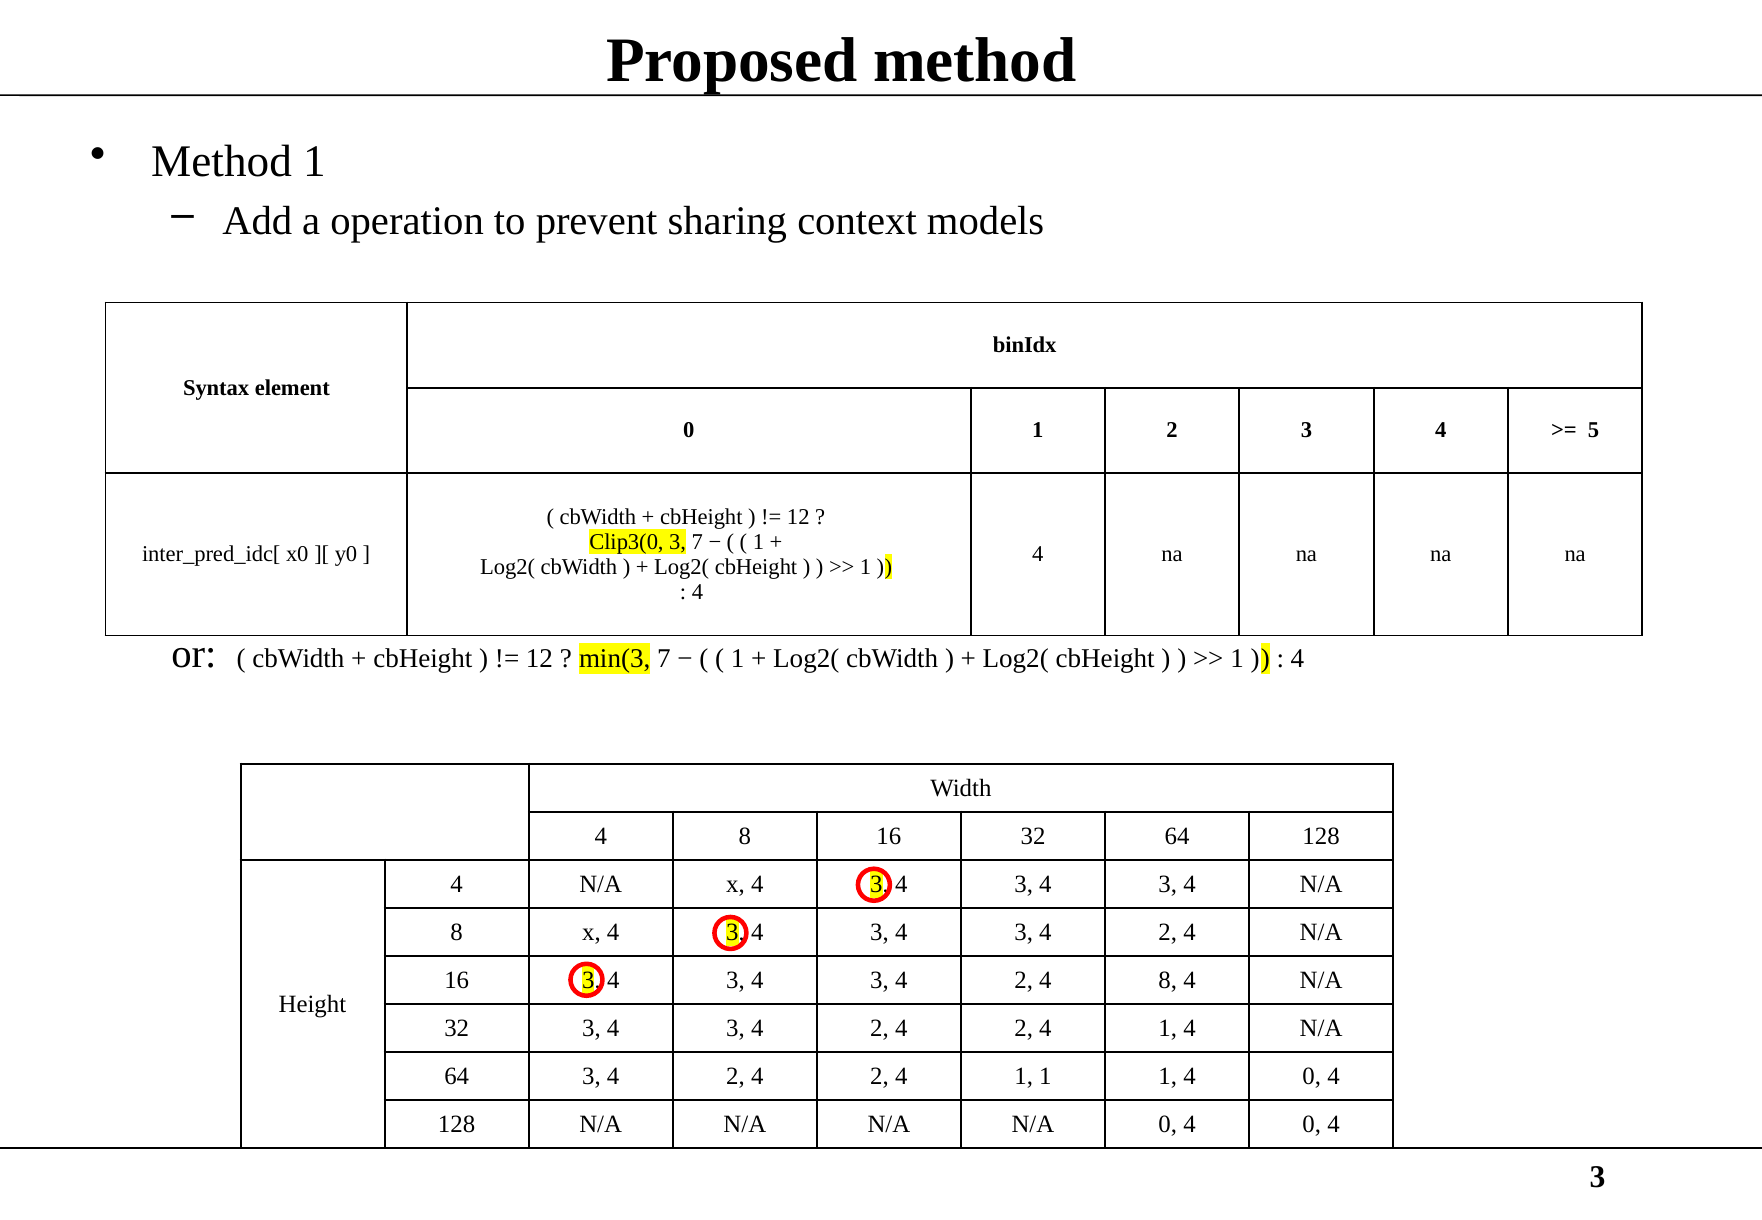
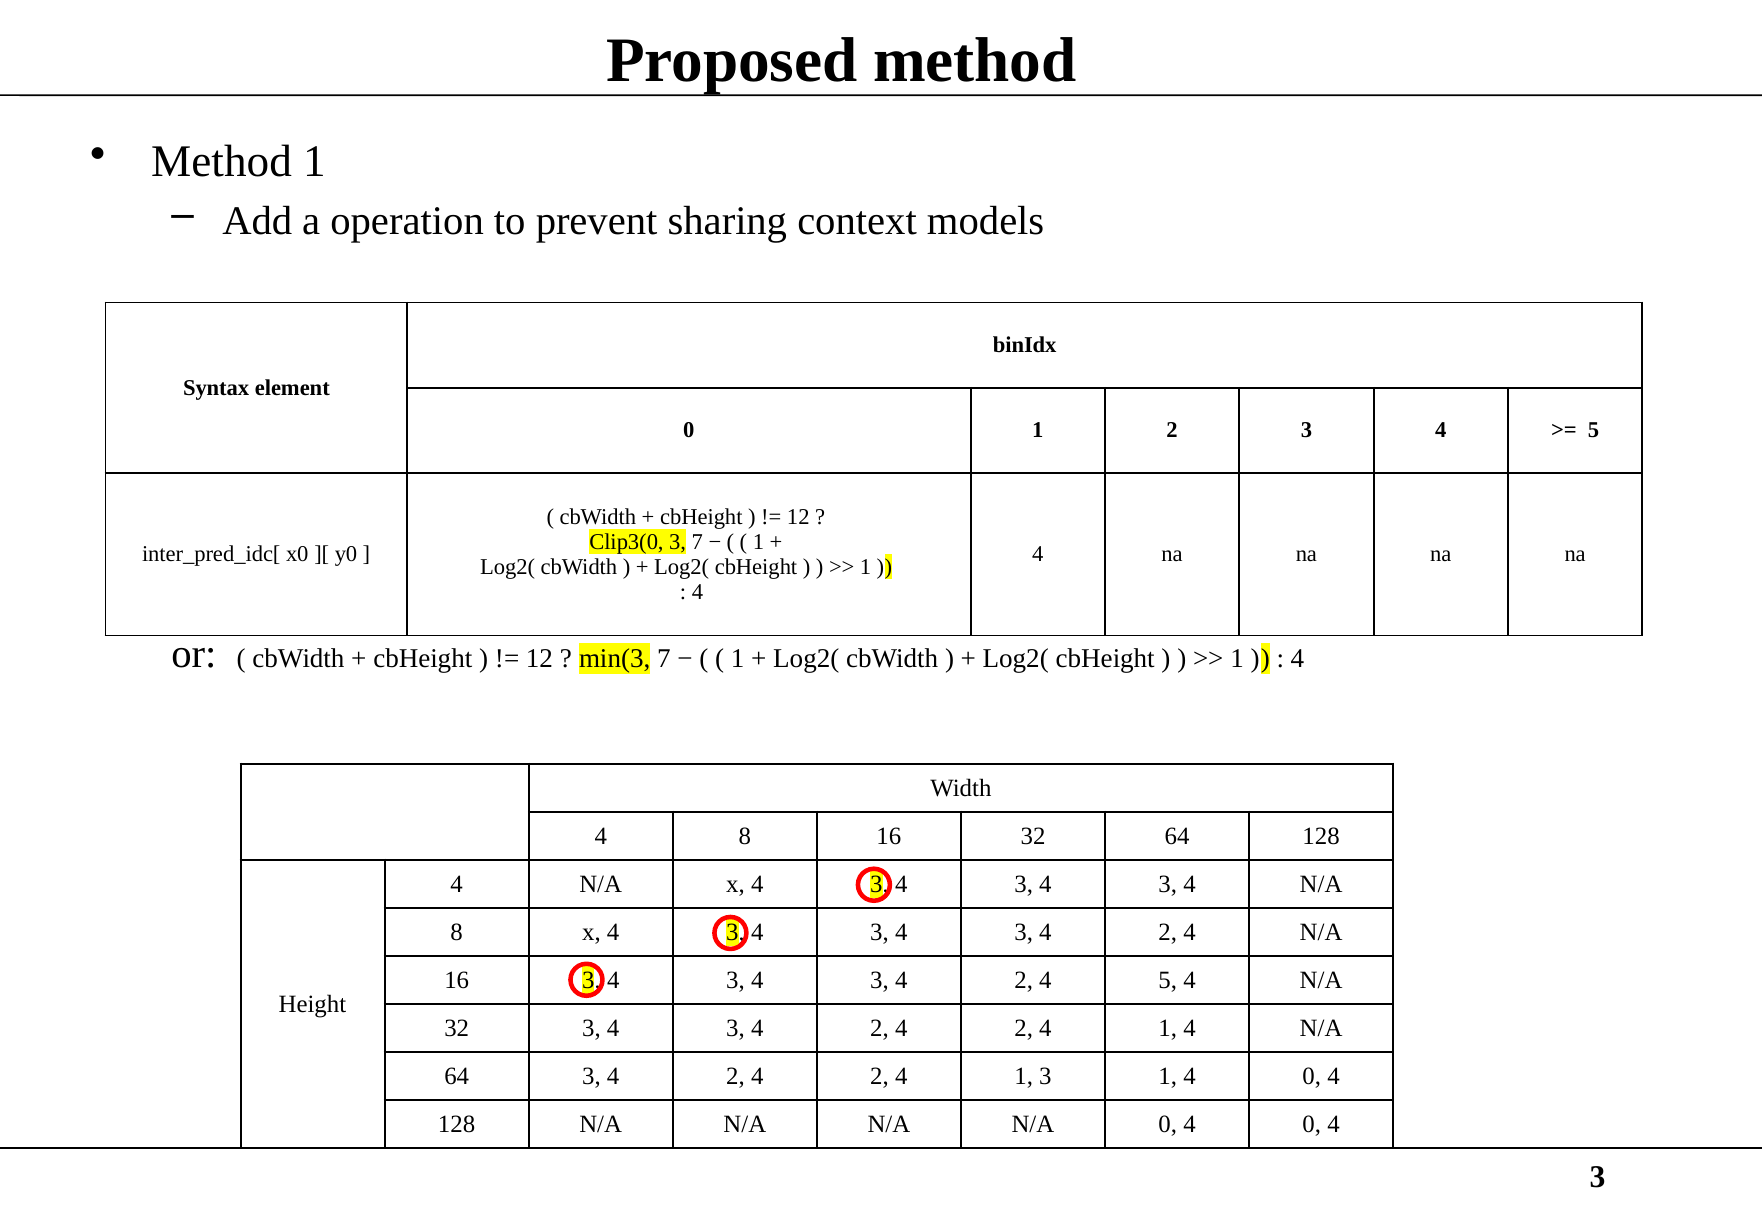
2 4 8: 8 -> 5 (1168, 980)
4 1 1: 1 -> 3 (1045, 1076)
